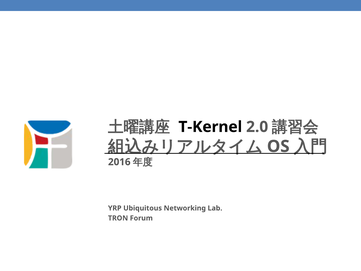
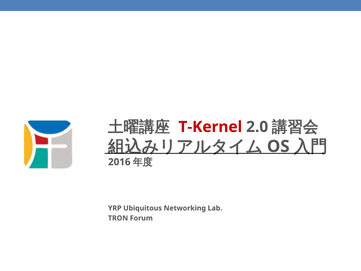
T-Kernel colour: black -> red (210, 127)
